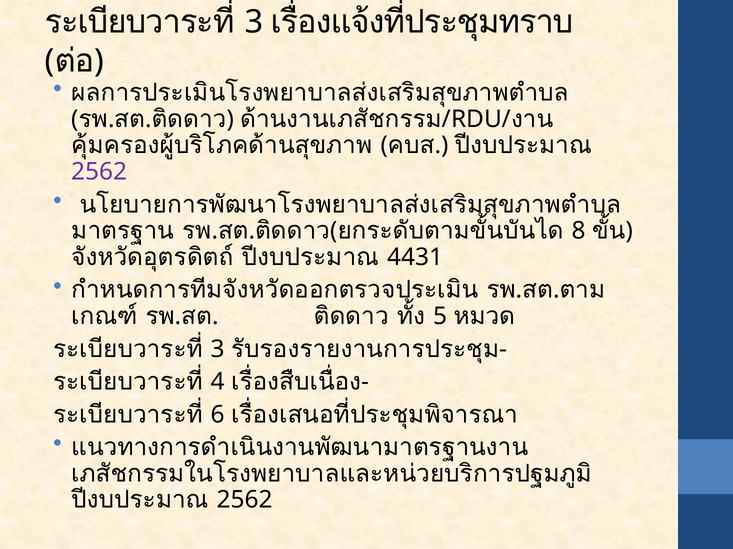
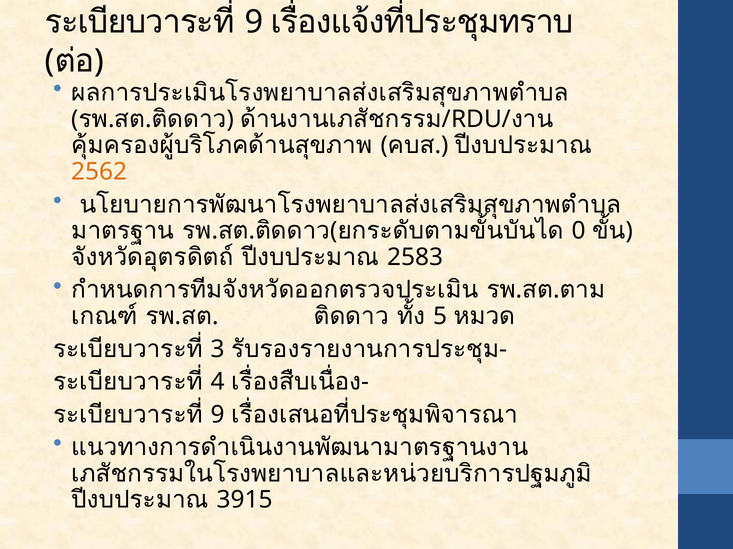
3: 3 -> 9 (254, 22)
2562 colour: purple -> orange (99, 172)
8: 8 -> 0 (579, 231)
4431: 4431 -> 2583 (415, 258)
6: 6 -> 9 (218, 415)
2562: 2562 -> 3915 (245, 501)
